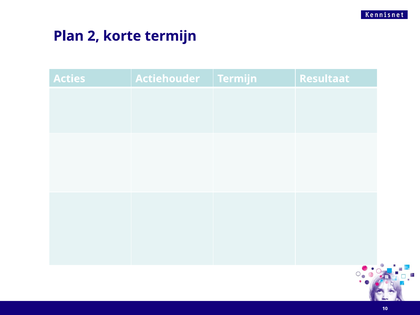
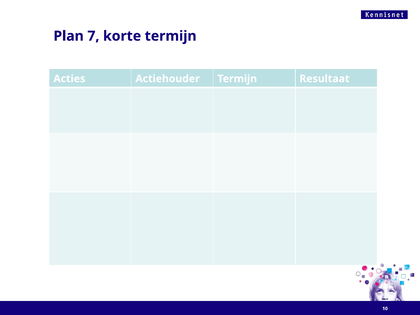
2: 2 -> 7 (93, 36)
